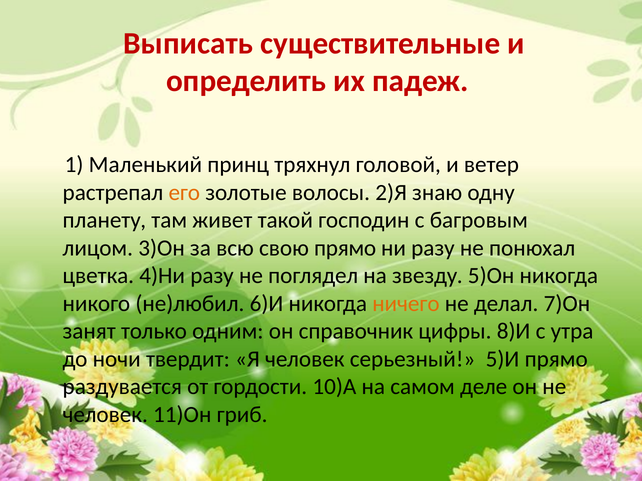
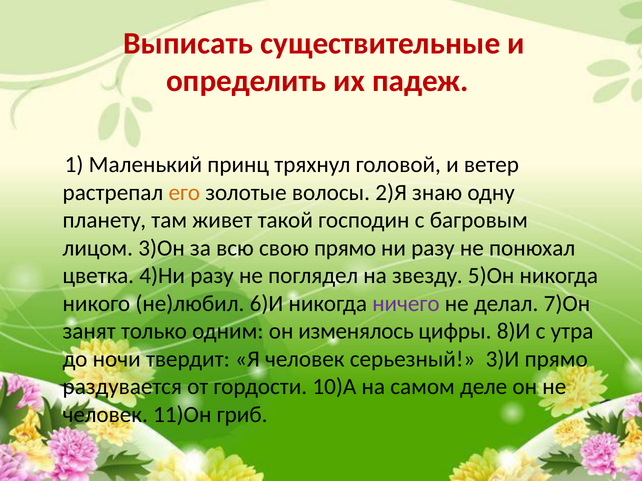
ничего colour: orange -> purple (406, 304)
справочник: справочник -> изменялось (356, 332)
5)И: 5)И -> 3)И (503, 359)
